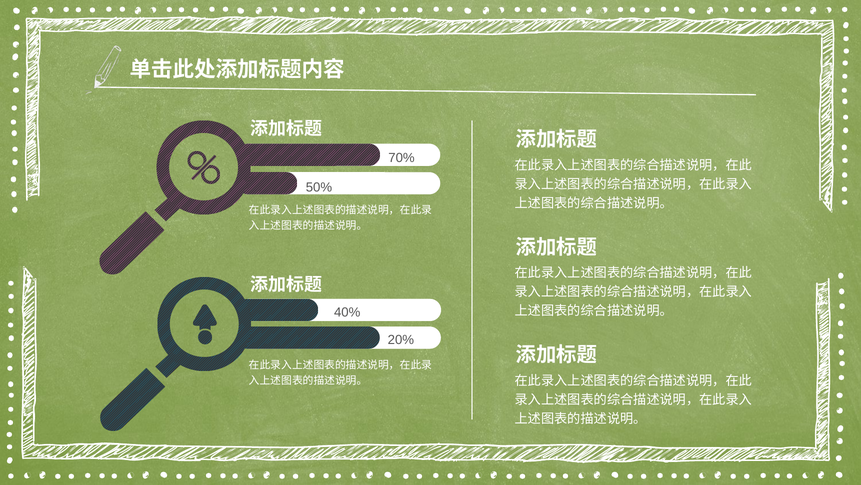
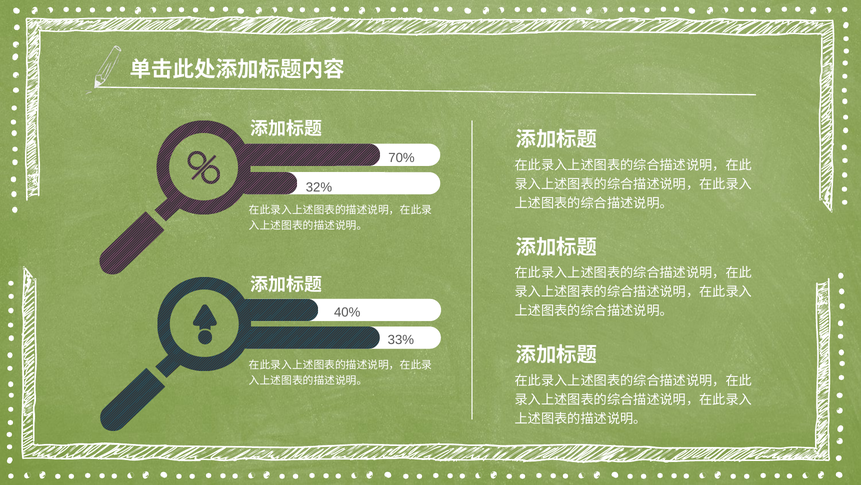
50%: 50% -> 32% (319, 187)
20%: 20% -> 33% (401, 340)
